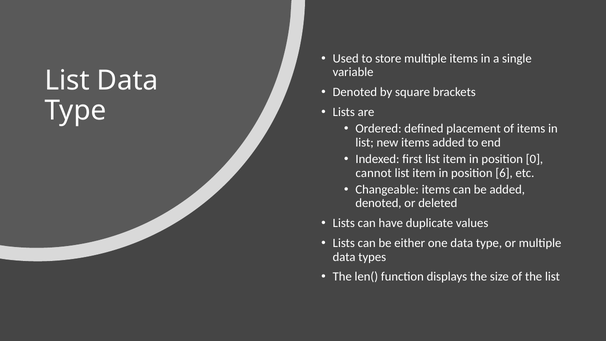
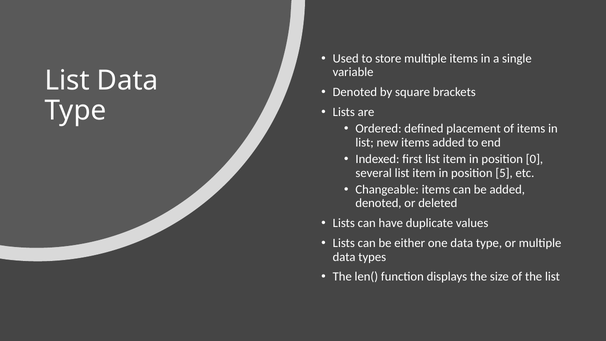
cannot: cannot -> several (374, 173)
6: 6 -> 5 (504, 173)
